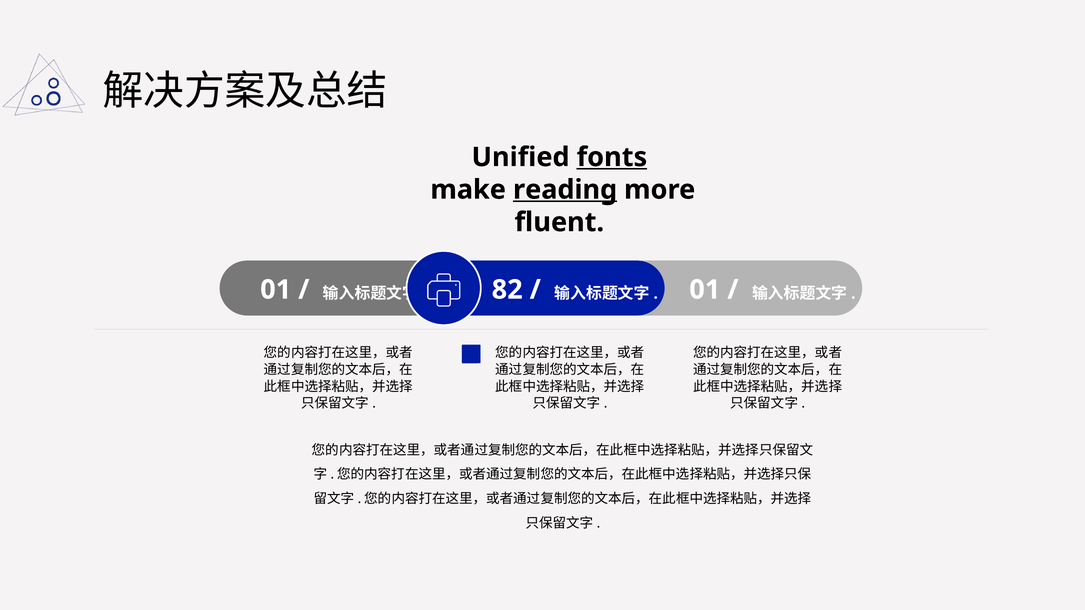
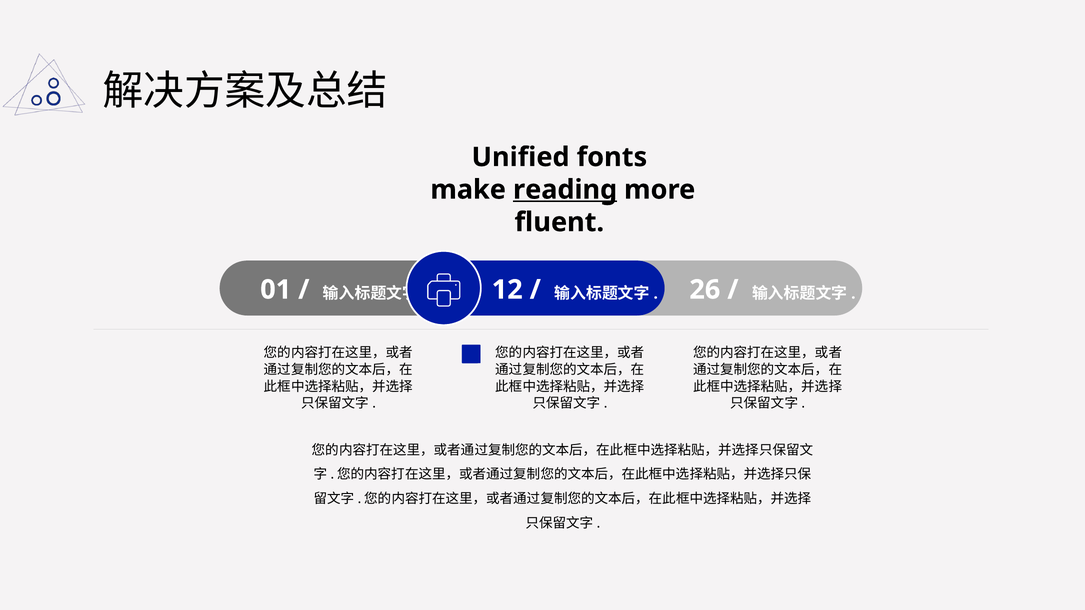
fonts underline: present -> none (612, 157)
82: 82 -> 12 (507, 290)
01: 01 -> 26 (705, 290)
